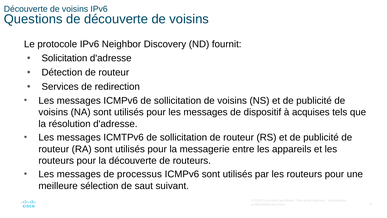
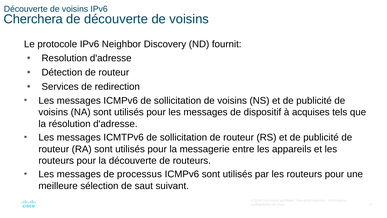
Questions: Questions -> Cherchera (33, 19)
Solicitation: Solicitation -> Resolution (64, 58)
